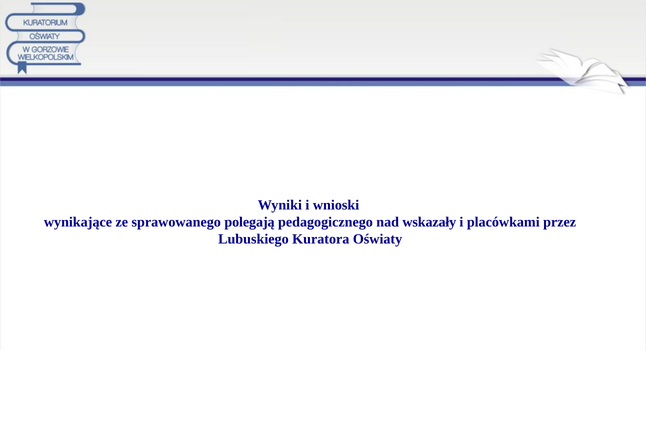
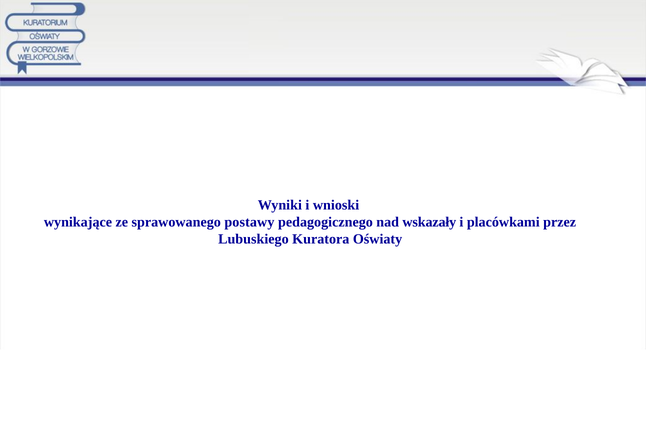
polegają: polegają -> postawy (249, 222)
